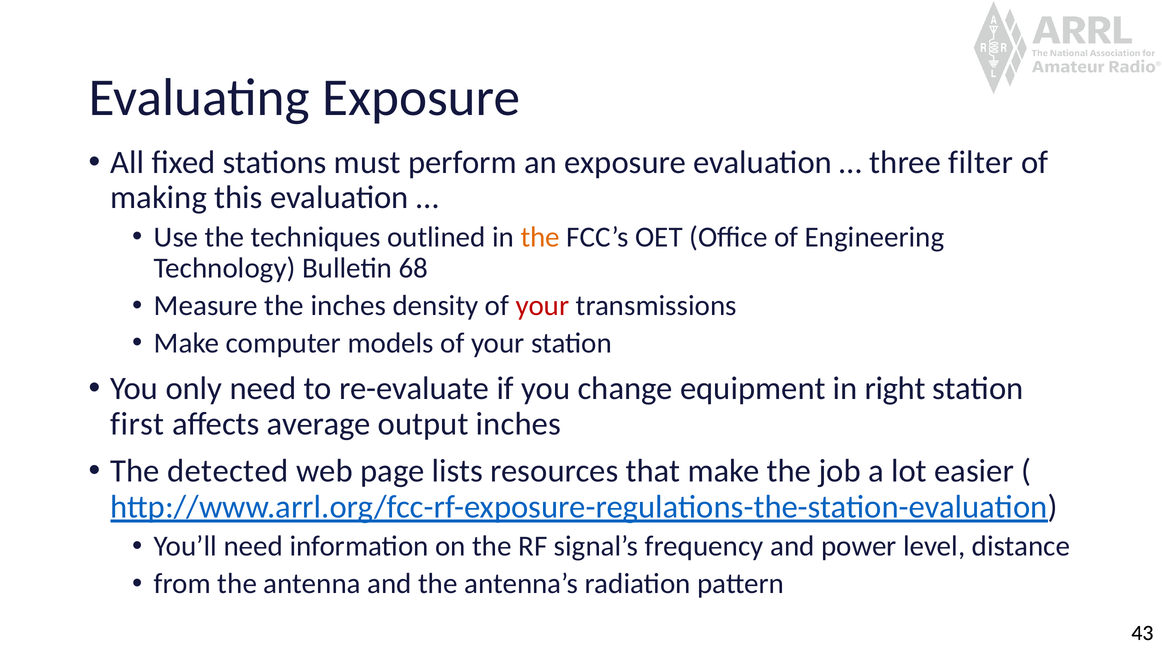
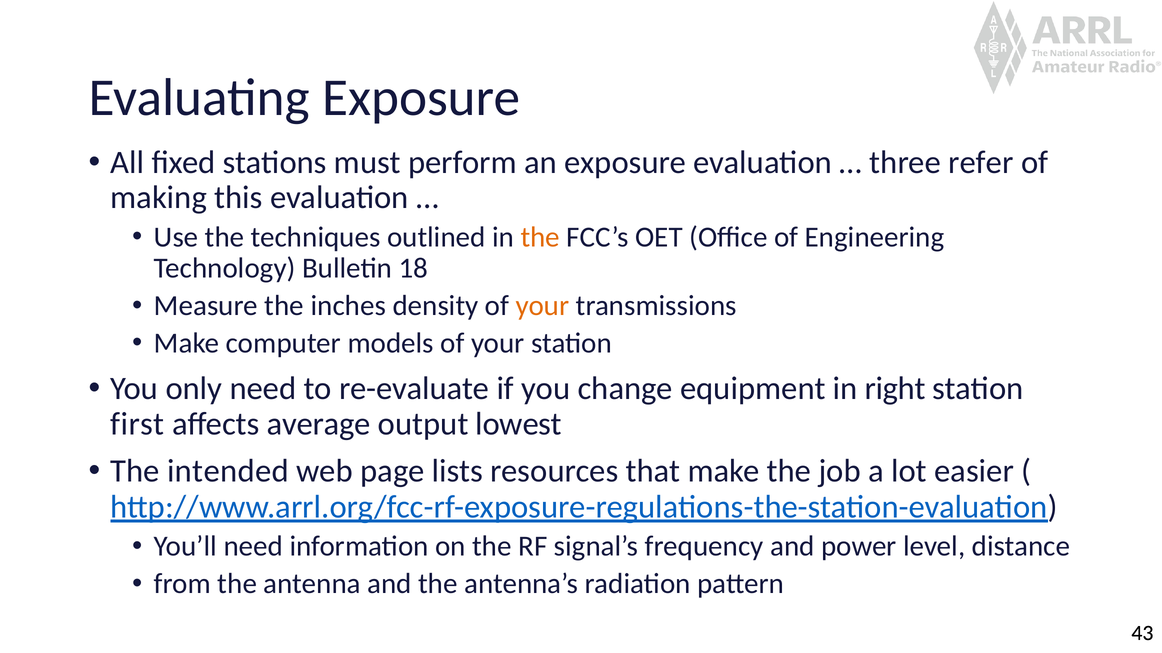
filter: filter -> refer (981, 163)
68: 68 -> 18 (413, 269)
your colour: red -> orange (542, 306)
output inches: inches -> lowest (519, 424)
detected: detected -> intended (228, 472)
